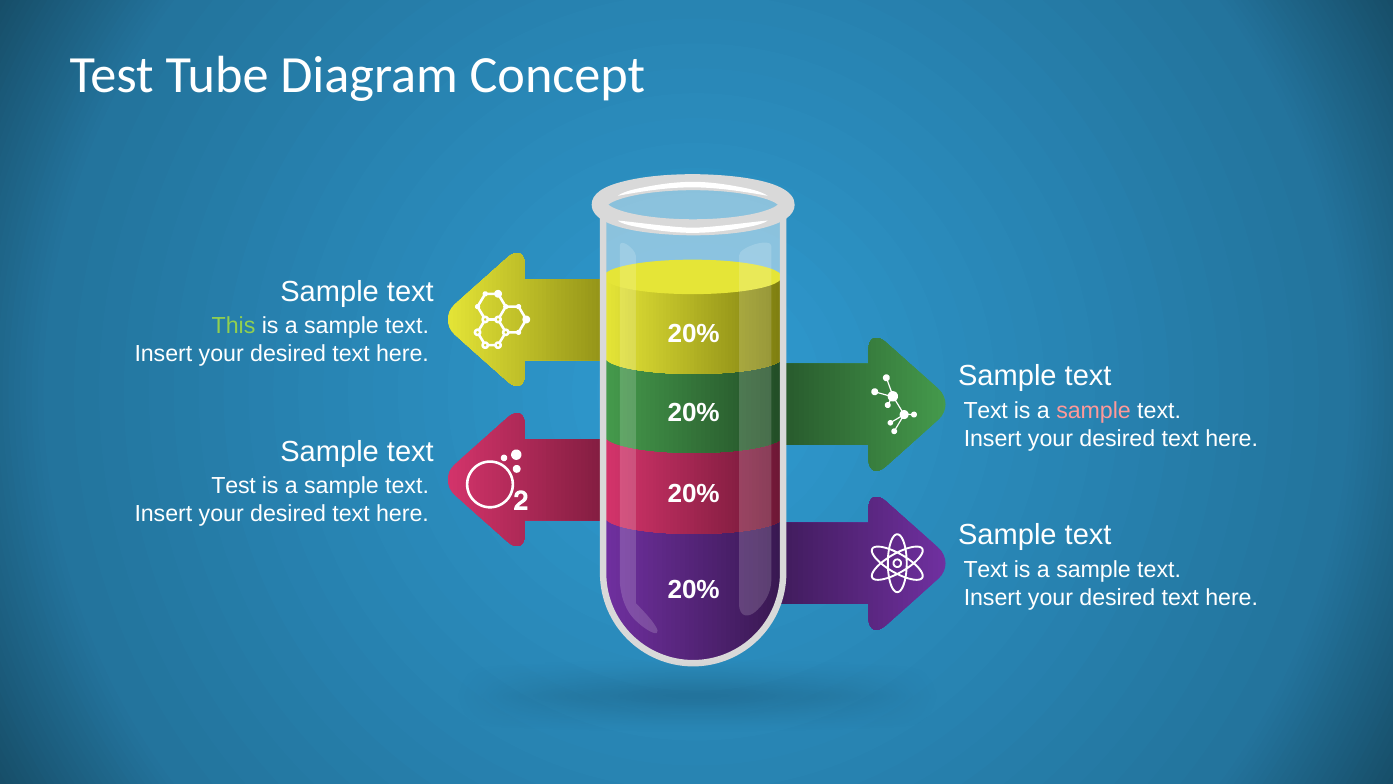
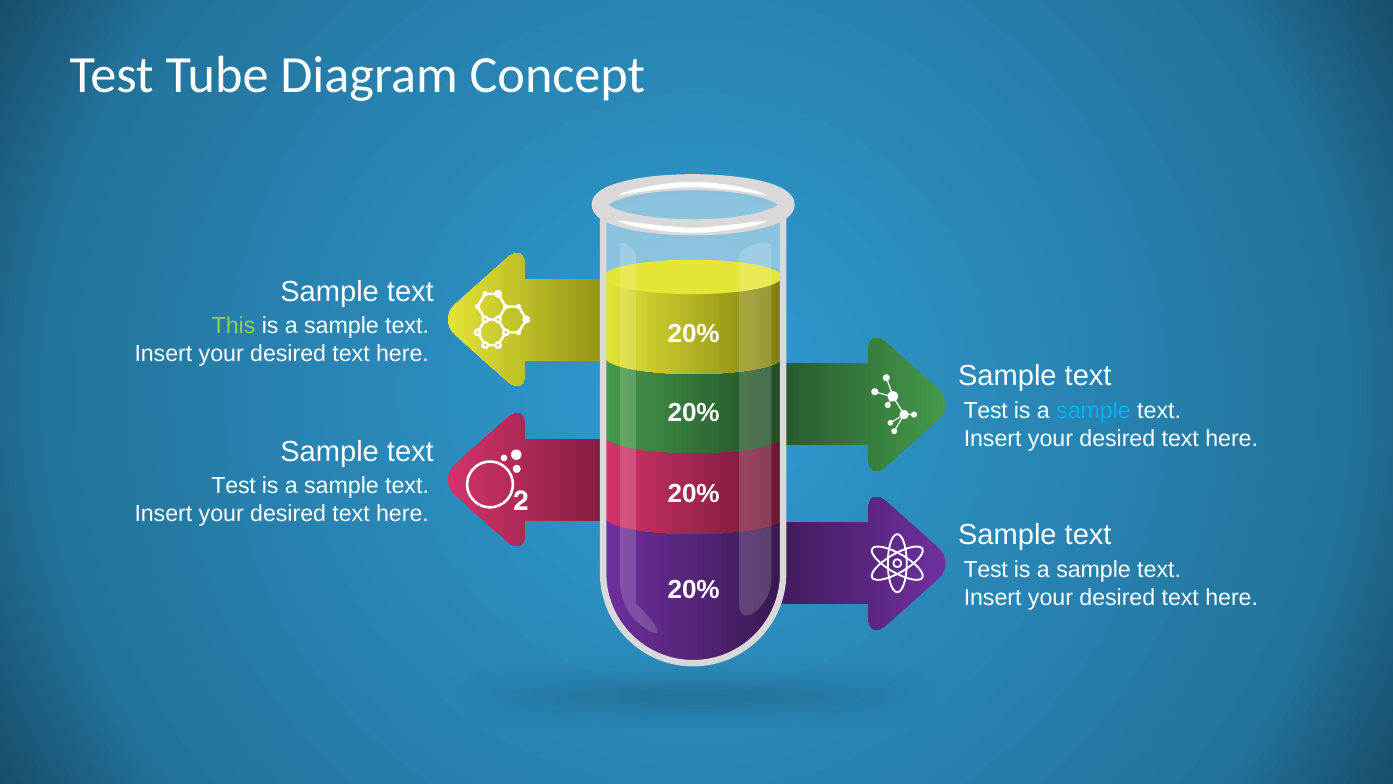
Text: Text -> Test (986, 410)
sample colour: pink -> light blue (1094, 410)
Text: Text -> Test (986, 569)
